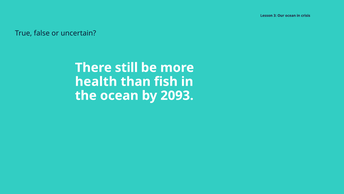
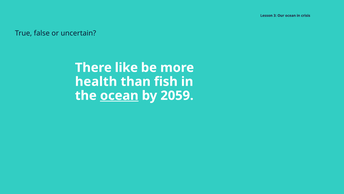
still: still -> like (126, 67)
ocean underline: none -> present (119, 95)
2093: 2093 -> 2059 (177, 95)
